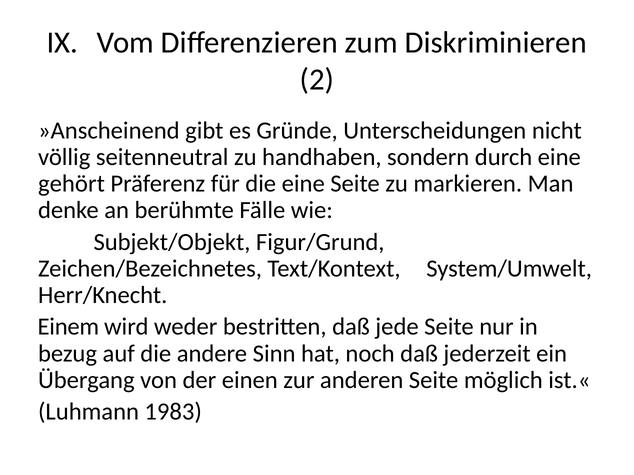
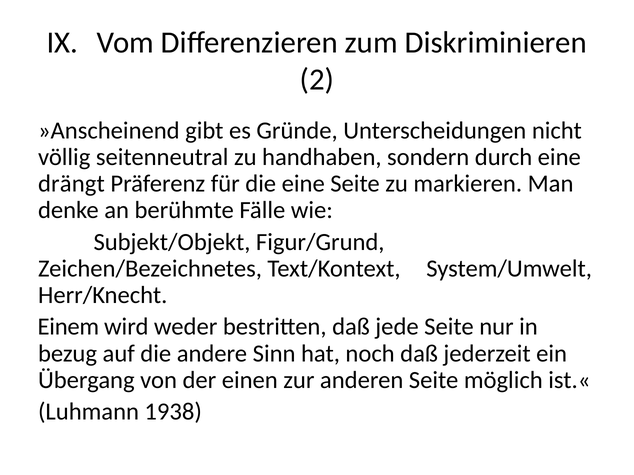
gehört: gehört -> drängt (71, 184)
1983: 1983 -> 1938 (173, 412)
